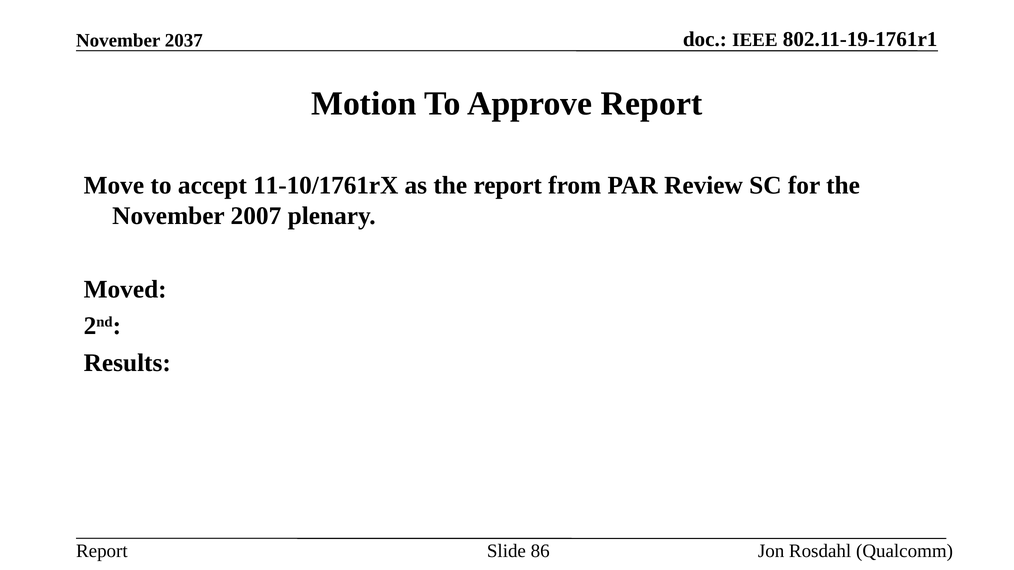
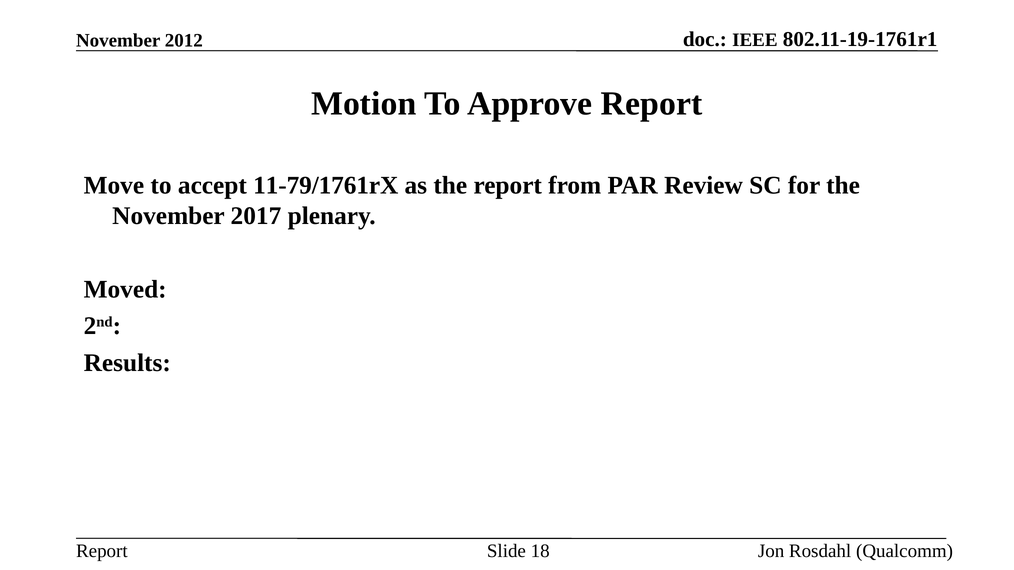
2037: 2037 -> 2012 (184, 40)
11-10/1761rX: 11-10/1761rX -> 11-79/1761rX (326, 186)
2007: 2007 -> 2017 (256, 216)
86: 86 -> 18 (540, 551)
